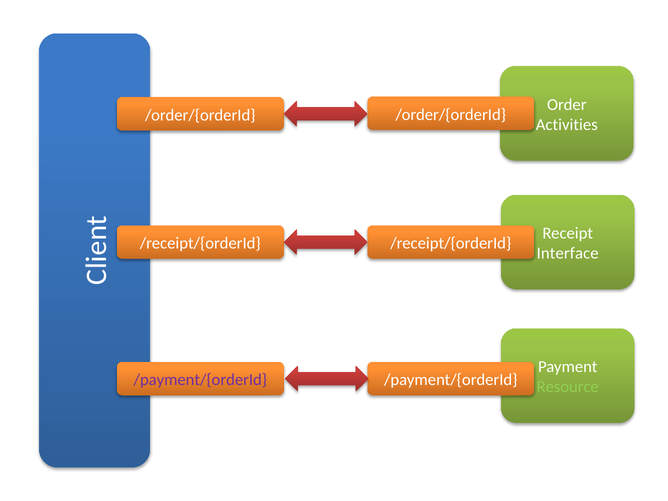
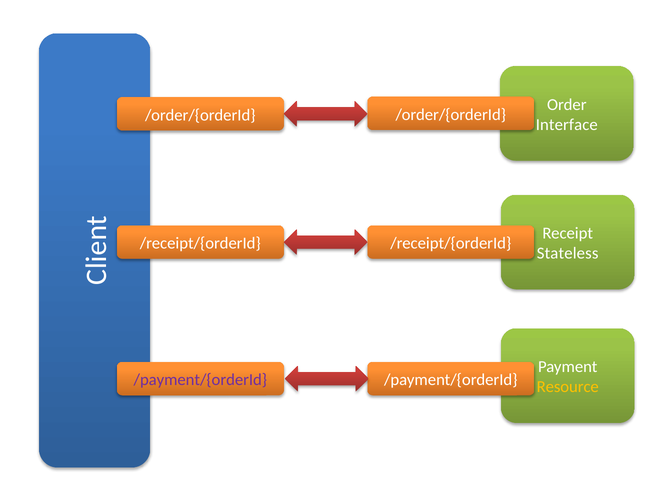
Activities: Activities -> Interface (567, 125)
Interface: Interface -> Stateless (568, 253)
Resource colour: light green -> yellow (568, 387)
